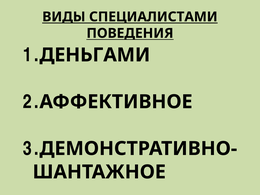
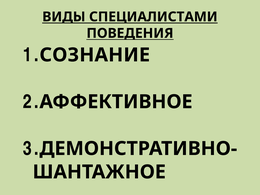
ДЕНЬГАМИ: ДЕНЬГАМИ -> СОЗНАНИЕ (95, 55)
